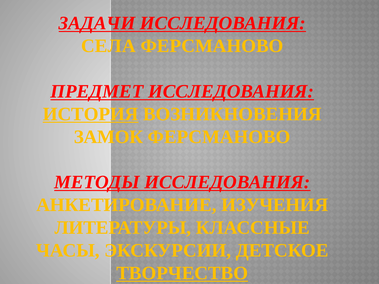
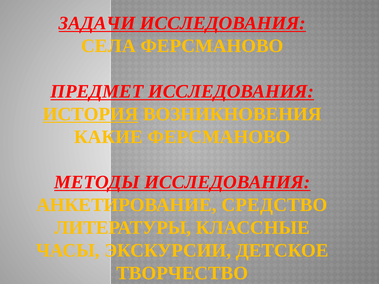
ЗАМОК: ЗАМОК -> КАКИЕ (108, 137)
ИЗУЧЕНИЯ: ИЗУЧЕНИЯ -> СРЕДСТВО (275, 205)
ТВОРЧЕСТВО underline: present -> none (182, 273)
